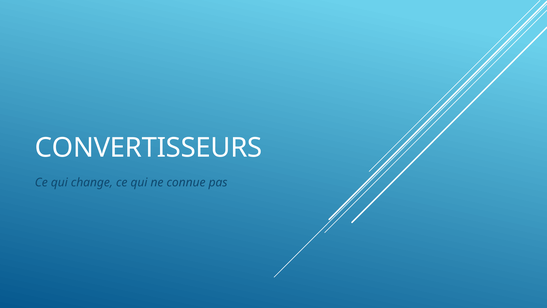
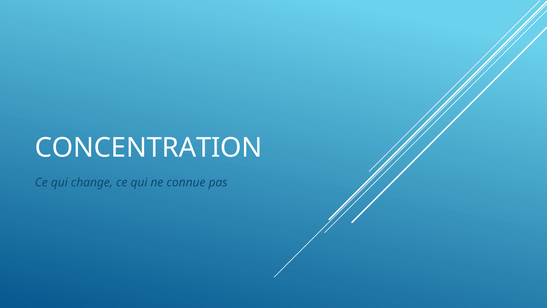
CONVERTISSEURS: CONVERTISSEURS -> CONCENTRATION (149, 148)
